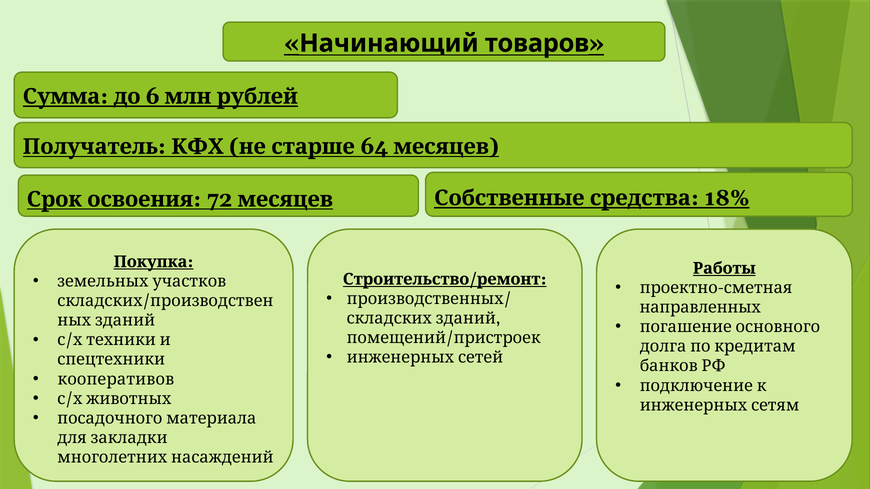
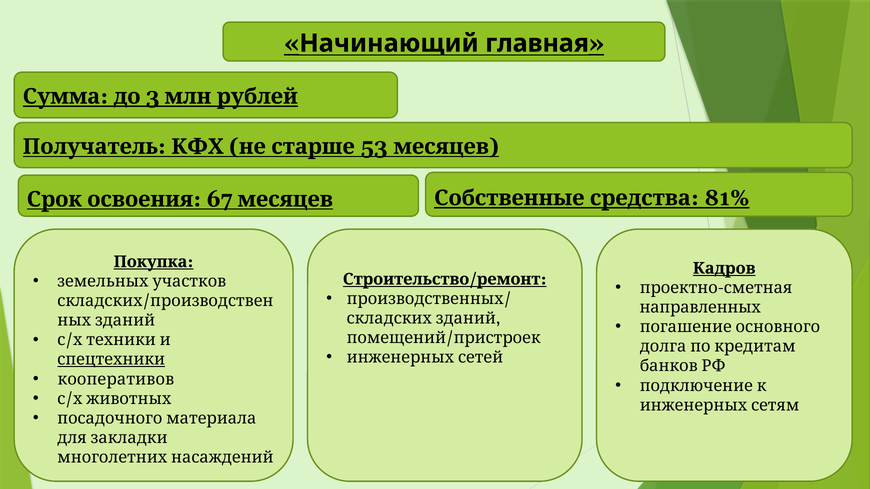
товаров: товаров -> главная (537, 43)
6: 6 -> 3 (153, 97)
64: 64 -> 53 (374, 147)
18%: 18% -> 81% (727, 198)
72: 72 -> 67 (220, 200)
Работы: Работы -> Кадров (724, 268)
спецтехники underline: none -> present (111, 360)
